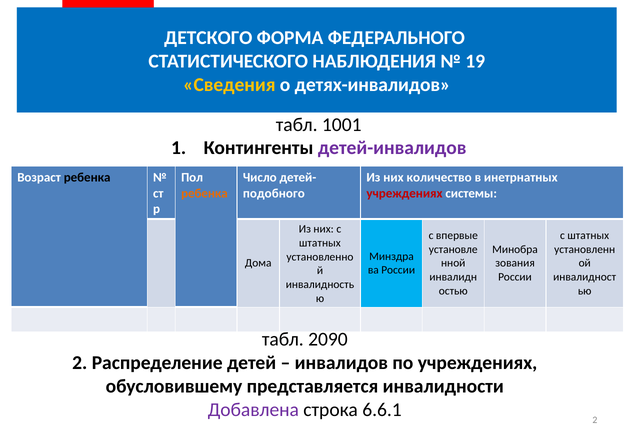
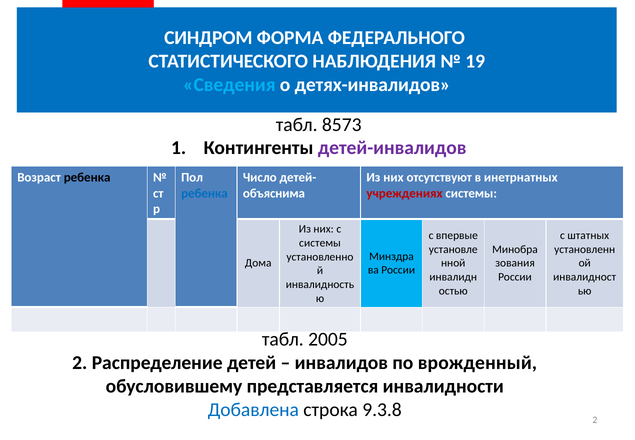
ДЕТСКОГО: ДЕТСКОГО -> СИНДРОМ (208, 38)
Сведения colour: yellow -> light blue (229, 85)
1001: 1001 -> 8573 (342, 124)
количество: количество -> отсутствуют (439, 177)
ребенка colour: orange -> blue (204, 193)
подобного: подобного -> объяснима (274, 193)
штатных: штатных -> системы (320, 243)
2090: 2090 -> 2005 (328, 339)
по учреждениях: учреждениях -> врожденный (477, 363)
Добавлена colour: purple -> blue (253, 410)
6.6.1: 6.6.1 -> 9.3.8 (382, 410)
